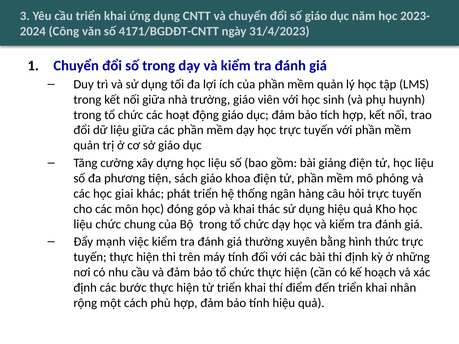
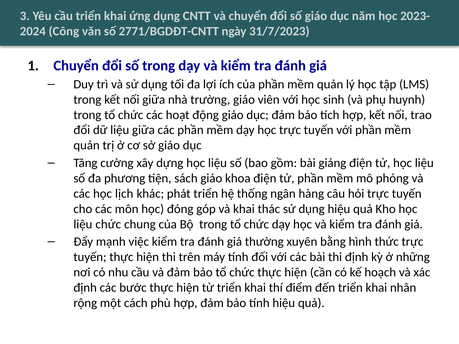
4171/BGDĐT-CNTT: 4171/BGDĐT-CNTT -> 2771/BGDĐT-CNTT (169, 31)
31/4/2023: 31/4/2023 -> 31/7/2023 (279, 31)
giai: giai -> lịch (124, 194)
